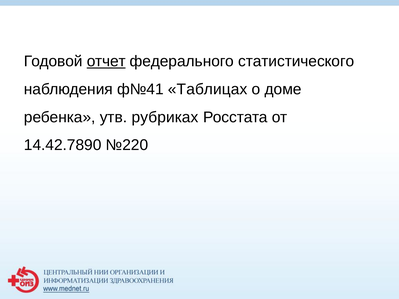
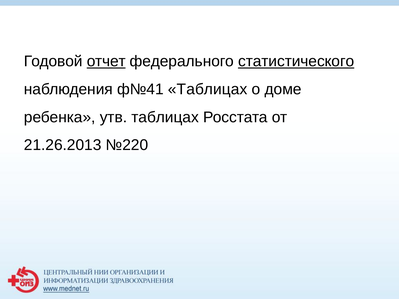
статистического underline: none -> present (296, 61)
утв рубриках: рубриках -> таблицах (165, 117)
14.42.7890: 14.42.7890 -> 21.26.2013 (63, 145)
